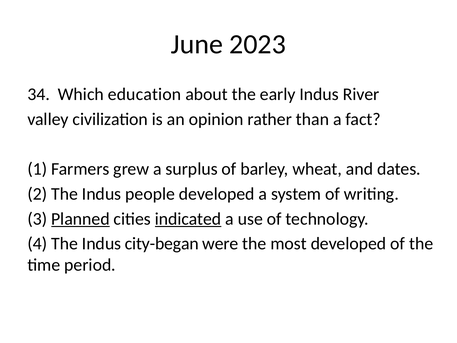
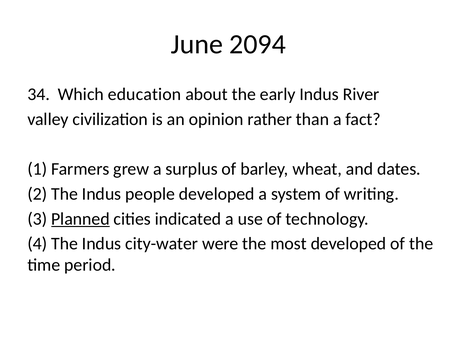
2023: 2023 -> 2094 (258, 44)
indicated underline: present -> none (188, 219)
city-began: city-began -> city-water (162, 244)
